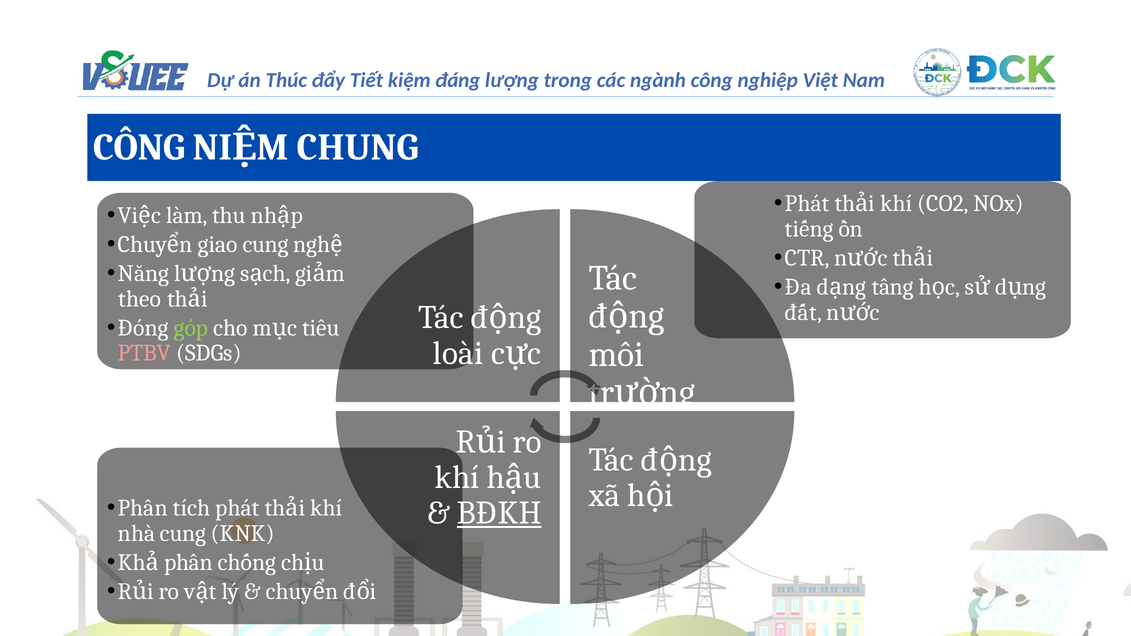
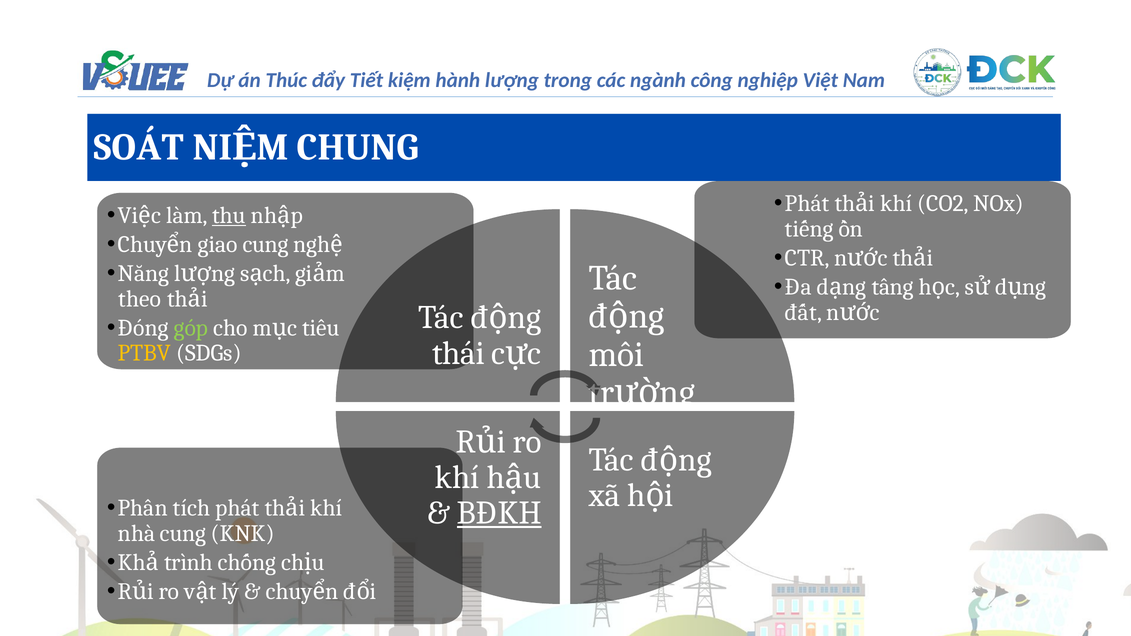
đáng: đáng -> hành (458, 80)
CÔNG: CÔNG -> SOÁT (139, 147)
thu underline: none -> present (229, 215)
loài: loài -> thái (458, 353)
PTBV colour: pink -> yellow (144, 353)
phần: phần -> trình (188, 563)
